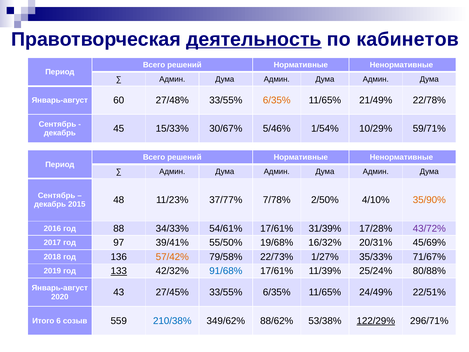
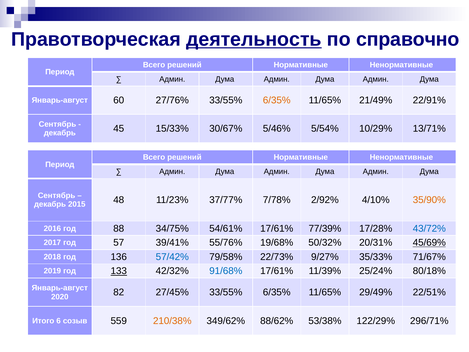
кабинетов: кабинетов -> справочно (408, 39)
27/48%: 27/48% -> 27/76% (172, 100)
22/78%: 22/78% -> 22/91% (429, 100)
1/54%: 1/54% -> 5/54% (325, 129)
59/71%: 59/71% -> 13/71% (429, 129)
2/50%: 2/50% -> 2/92% (325, 200)
34/33%: 34/33% -> 34/75% (172, 228)
31/39%: 31/39% -> 77/39% (325, 228)
43/72% colour: purple -> blue (429, 228)
97: 97 -> 57 (119, 242)
55/50%: 55/50% -> 55/76% (226, 242)
16/32%: 16/32% -> 50/32% (325, 242)
45/69% underline: none -> present (429, 242)
57/42% colour: orange -> blue (172, 257)
1/27%: 1/27% -> 9/27% (325, 257)
80/88%: 80/88% -> 80/18% (429, 271)
43: 43 -> 82 (119, 292)
24/49%: 24/49% -> 29/49% (376, 292)
210/38% colour: blue -> orange (172, 321)
122/29% underline: present -> none (376, 321)
